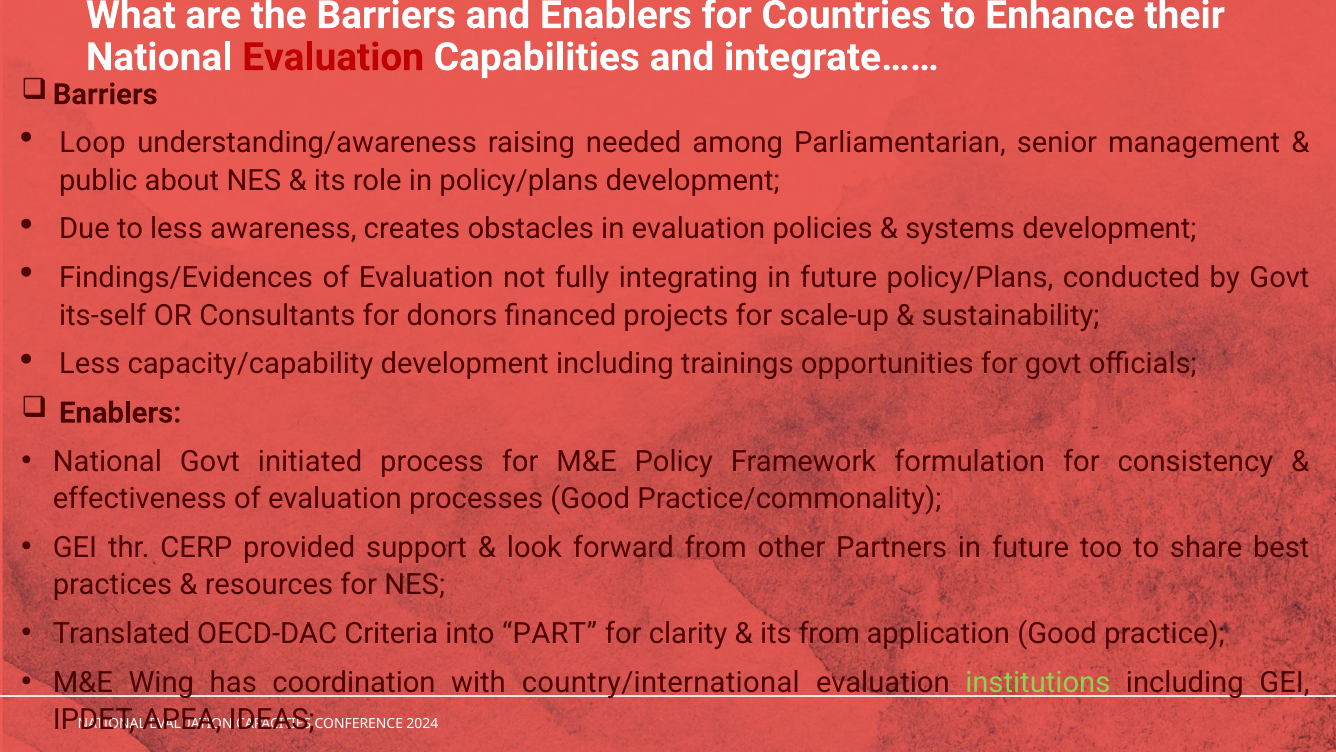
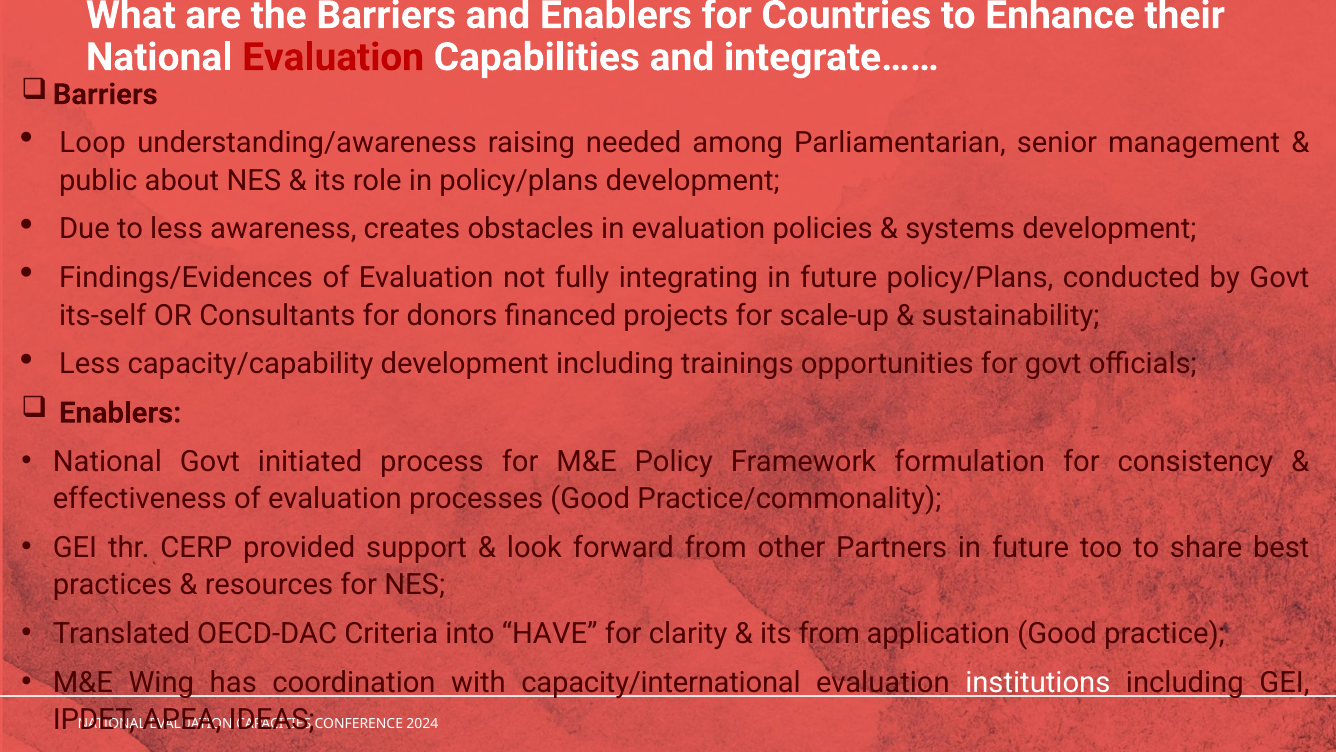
PART: PART -> HAVE (550, 634)
country/international: country/international -> capacity/international (661, 682)
institutions colour: light green -> white (1038, 682)
